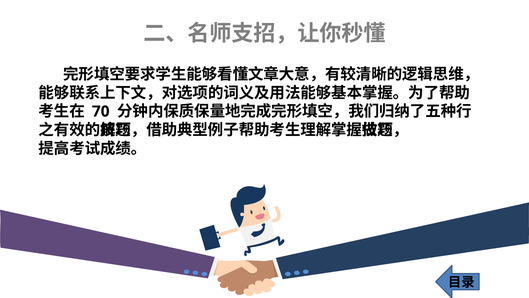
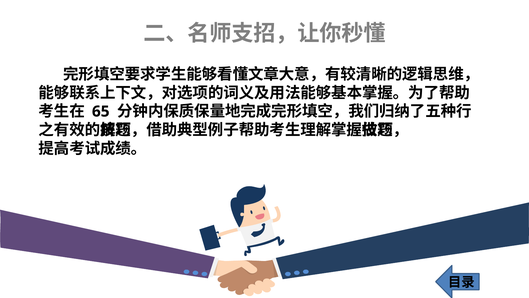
70: 70 -> 65 (101, 111)
